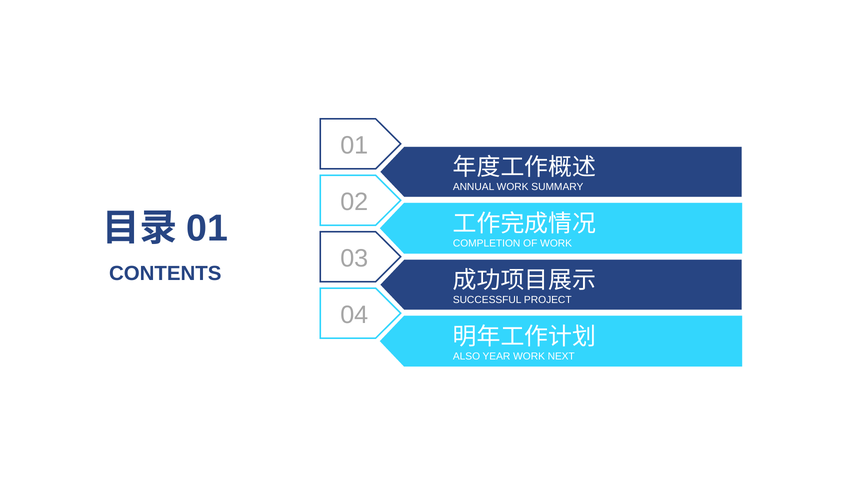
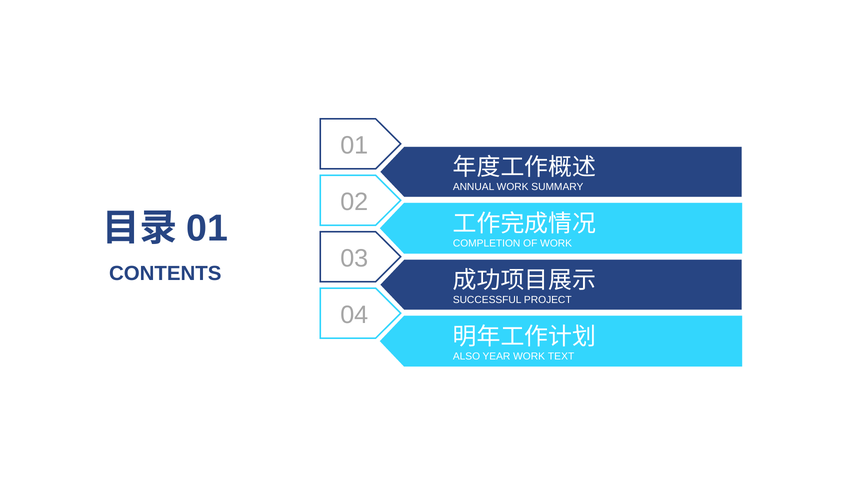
NEXT: NEXT -> TEXT (561, 356)
